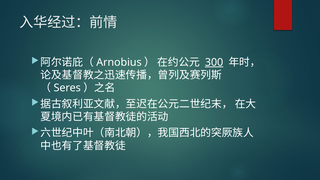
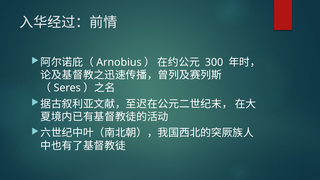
300 underline: present -> none (214, 62)
